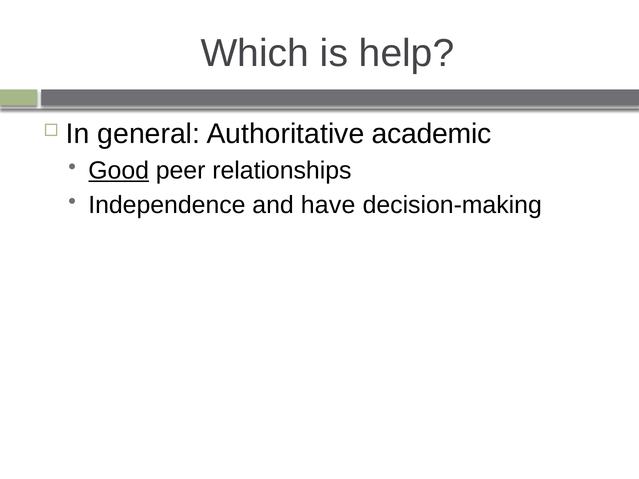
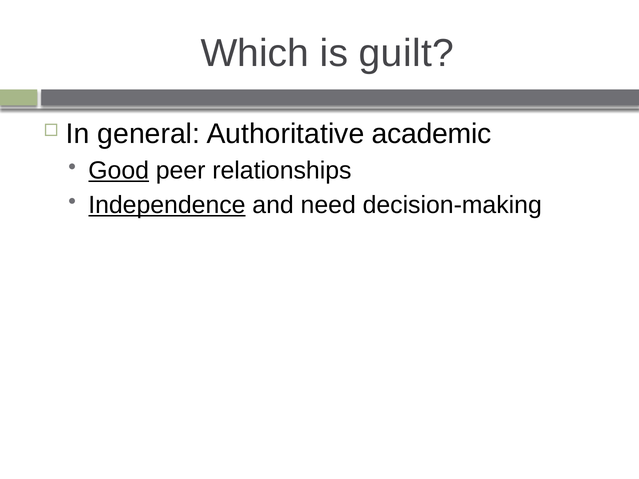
help: help -> guilt (406, 53)
Independence underline: none -> present (167, 205)
have: have -> need (328, 205)
